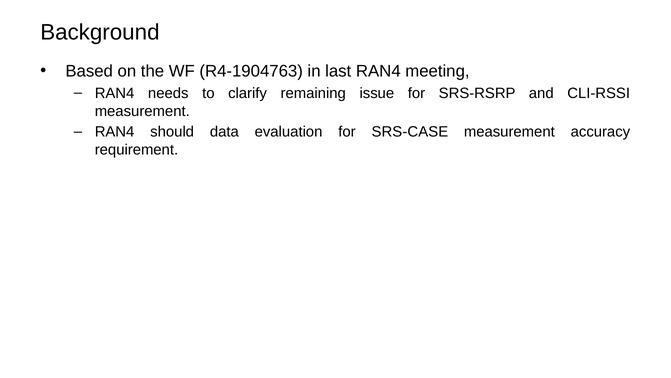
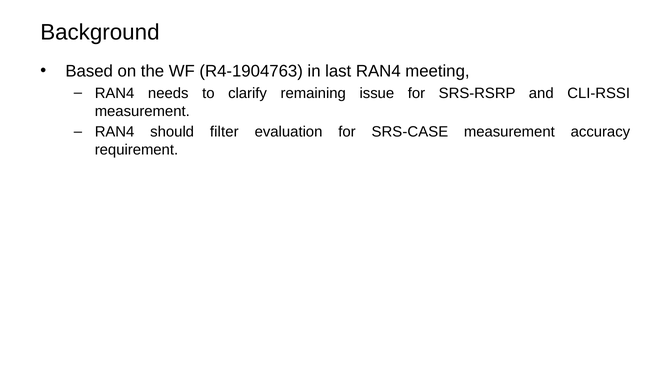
data: data -> filter (224, 132)
